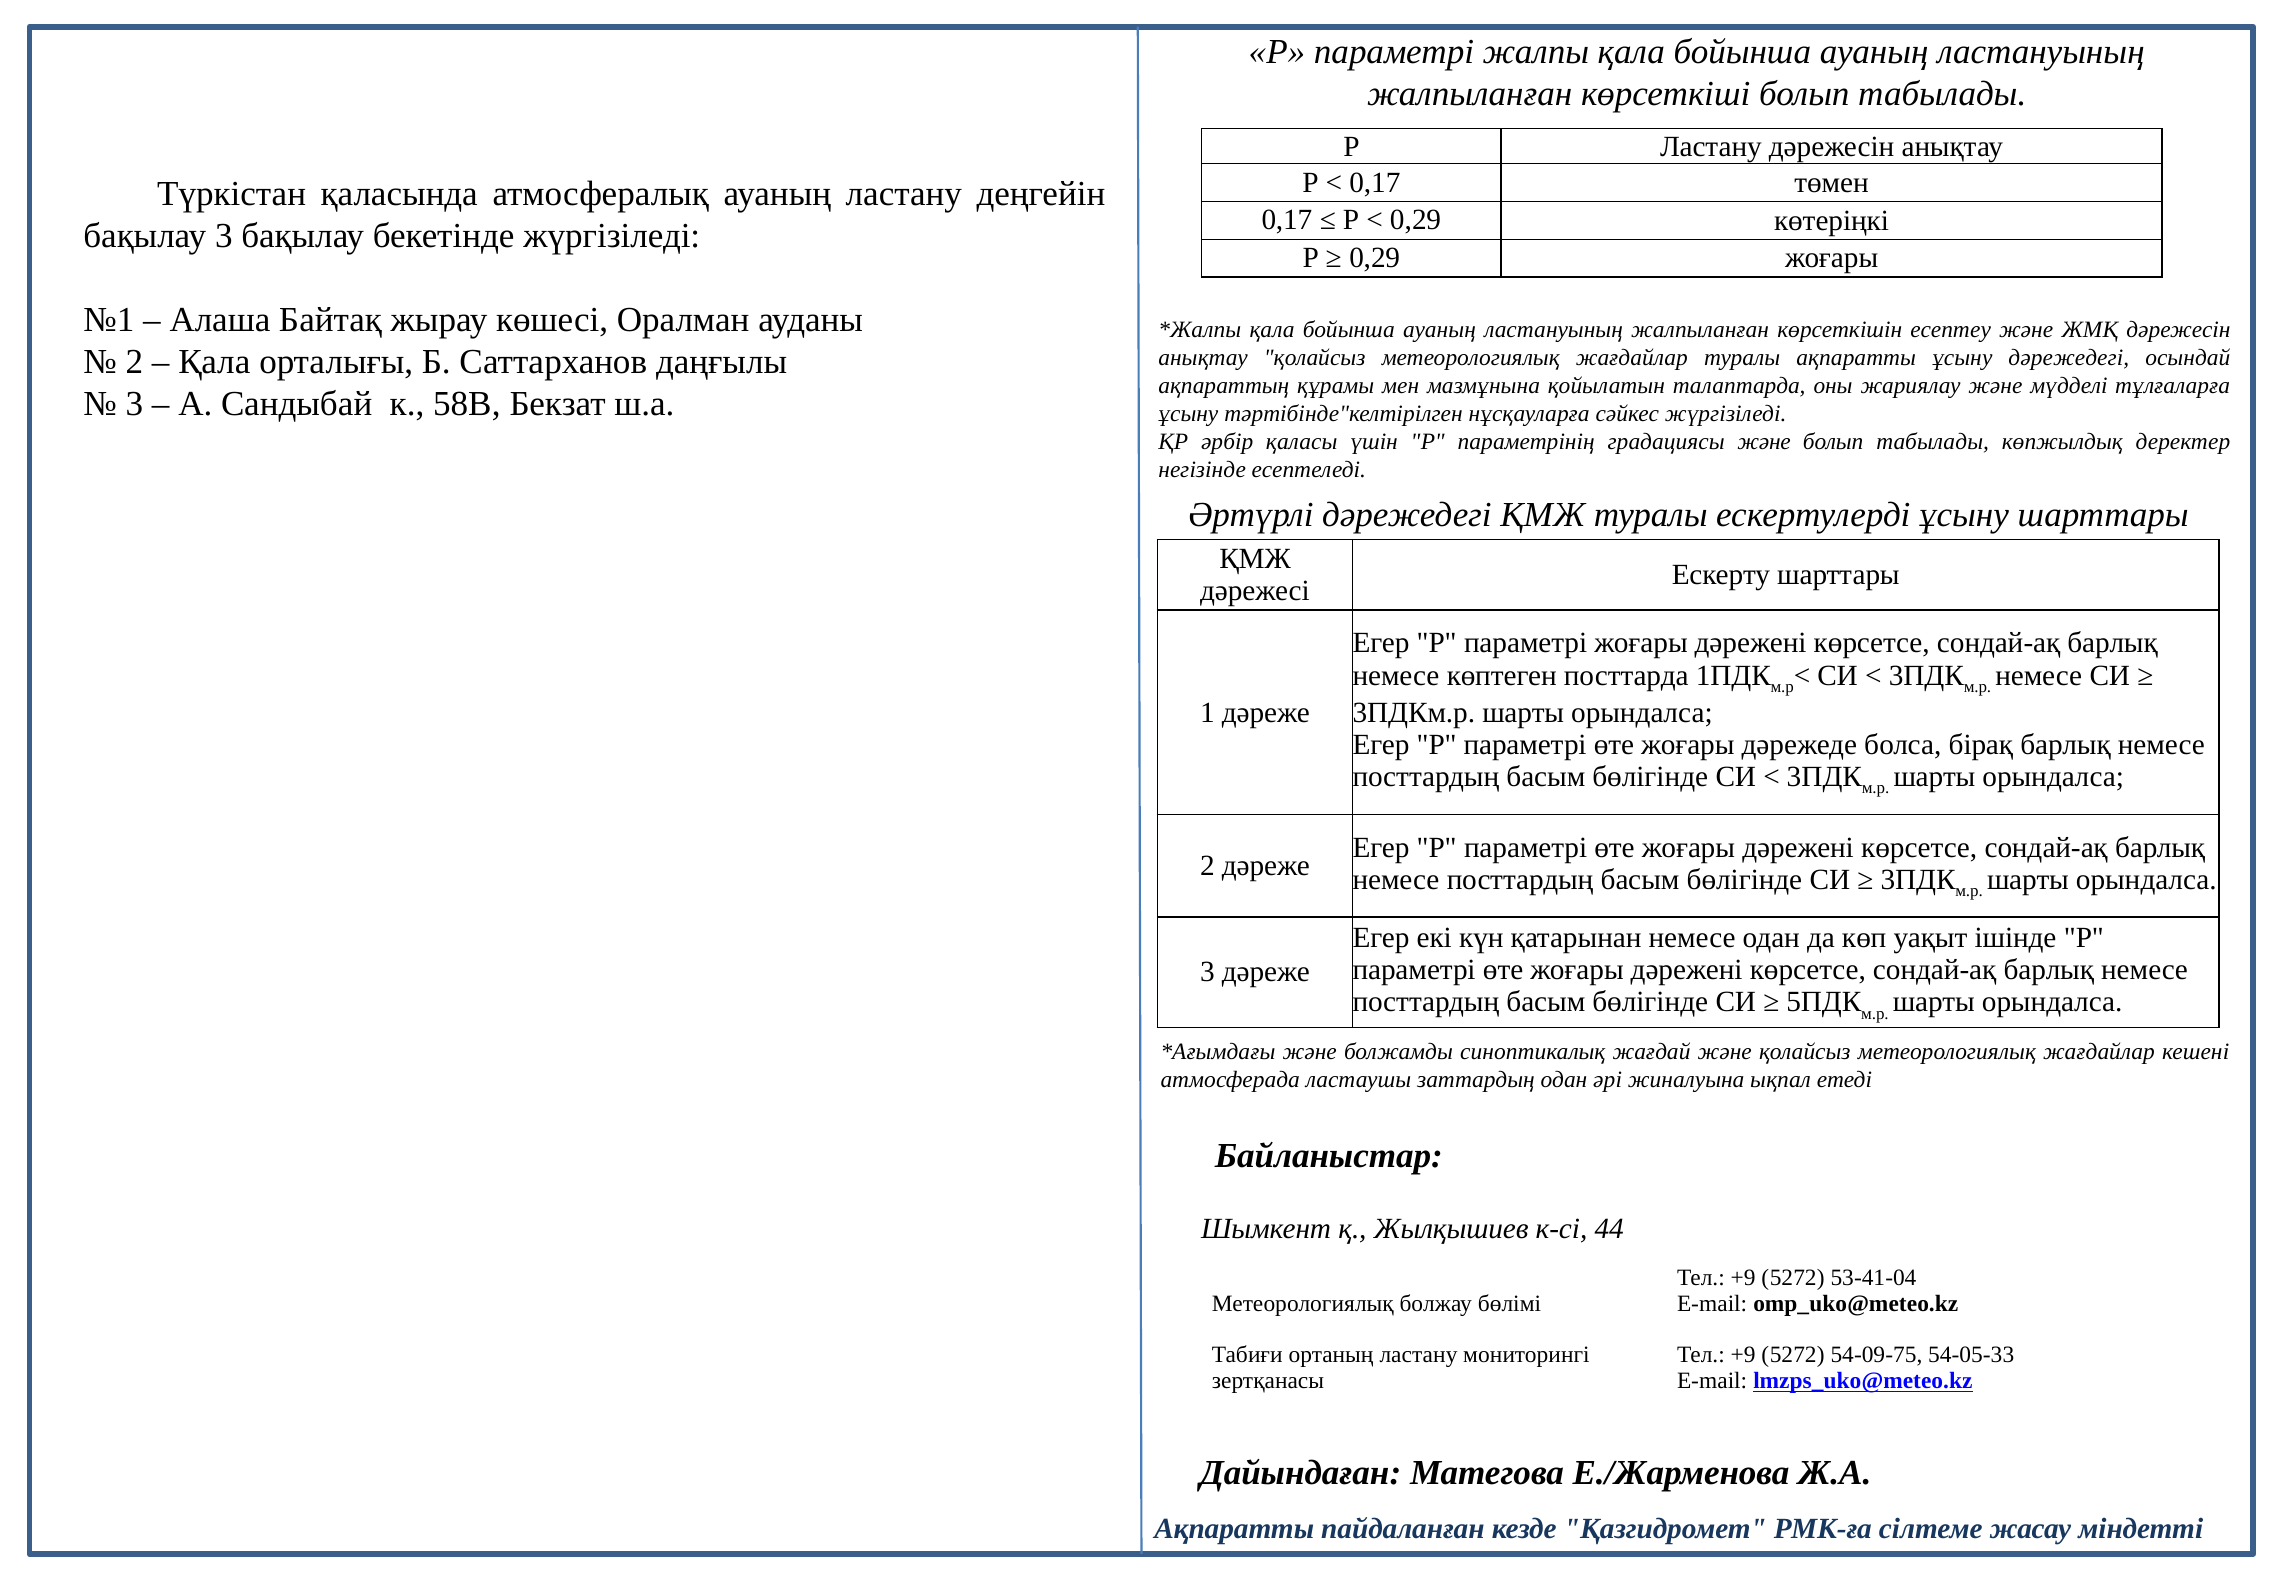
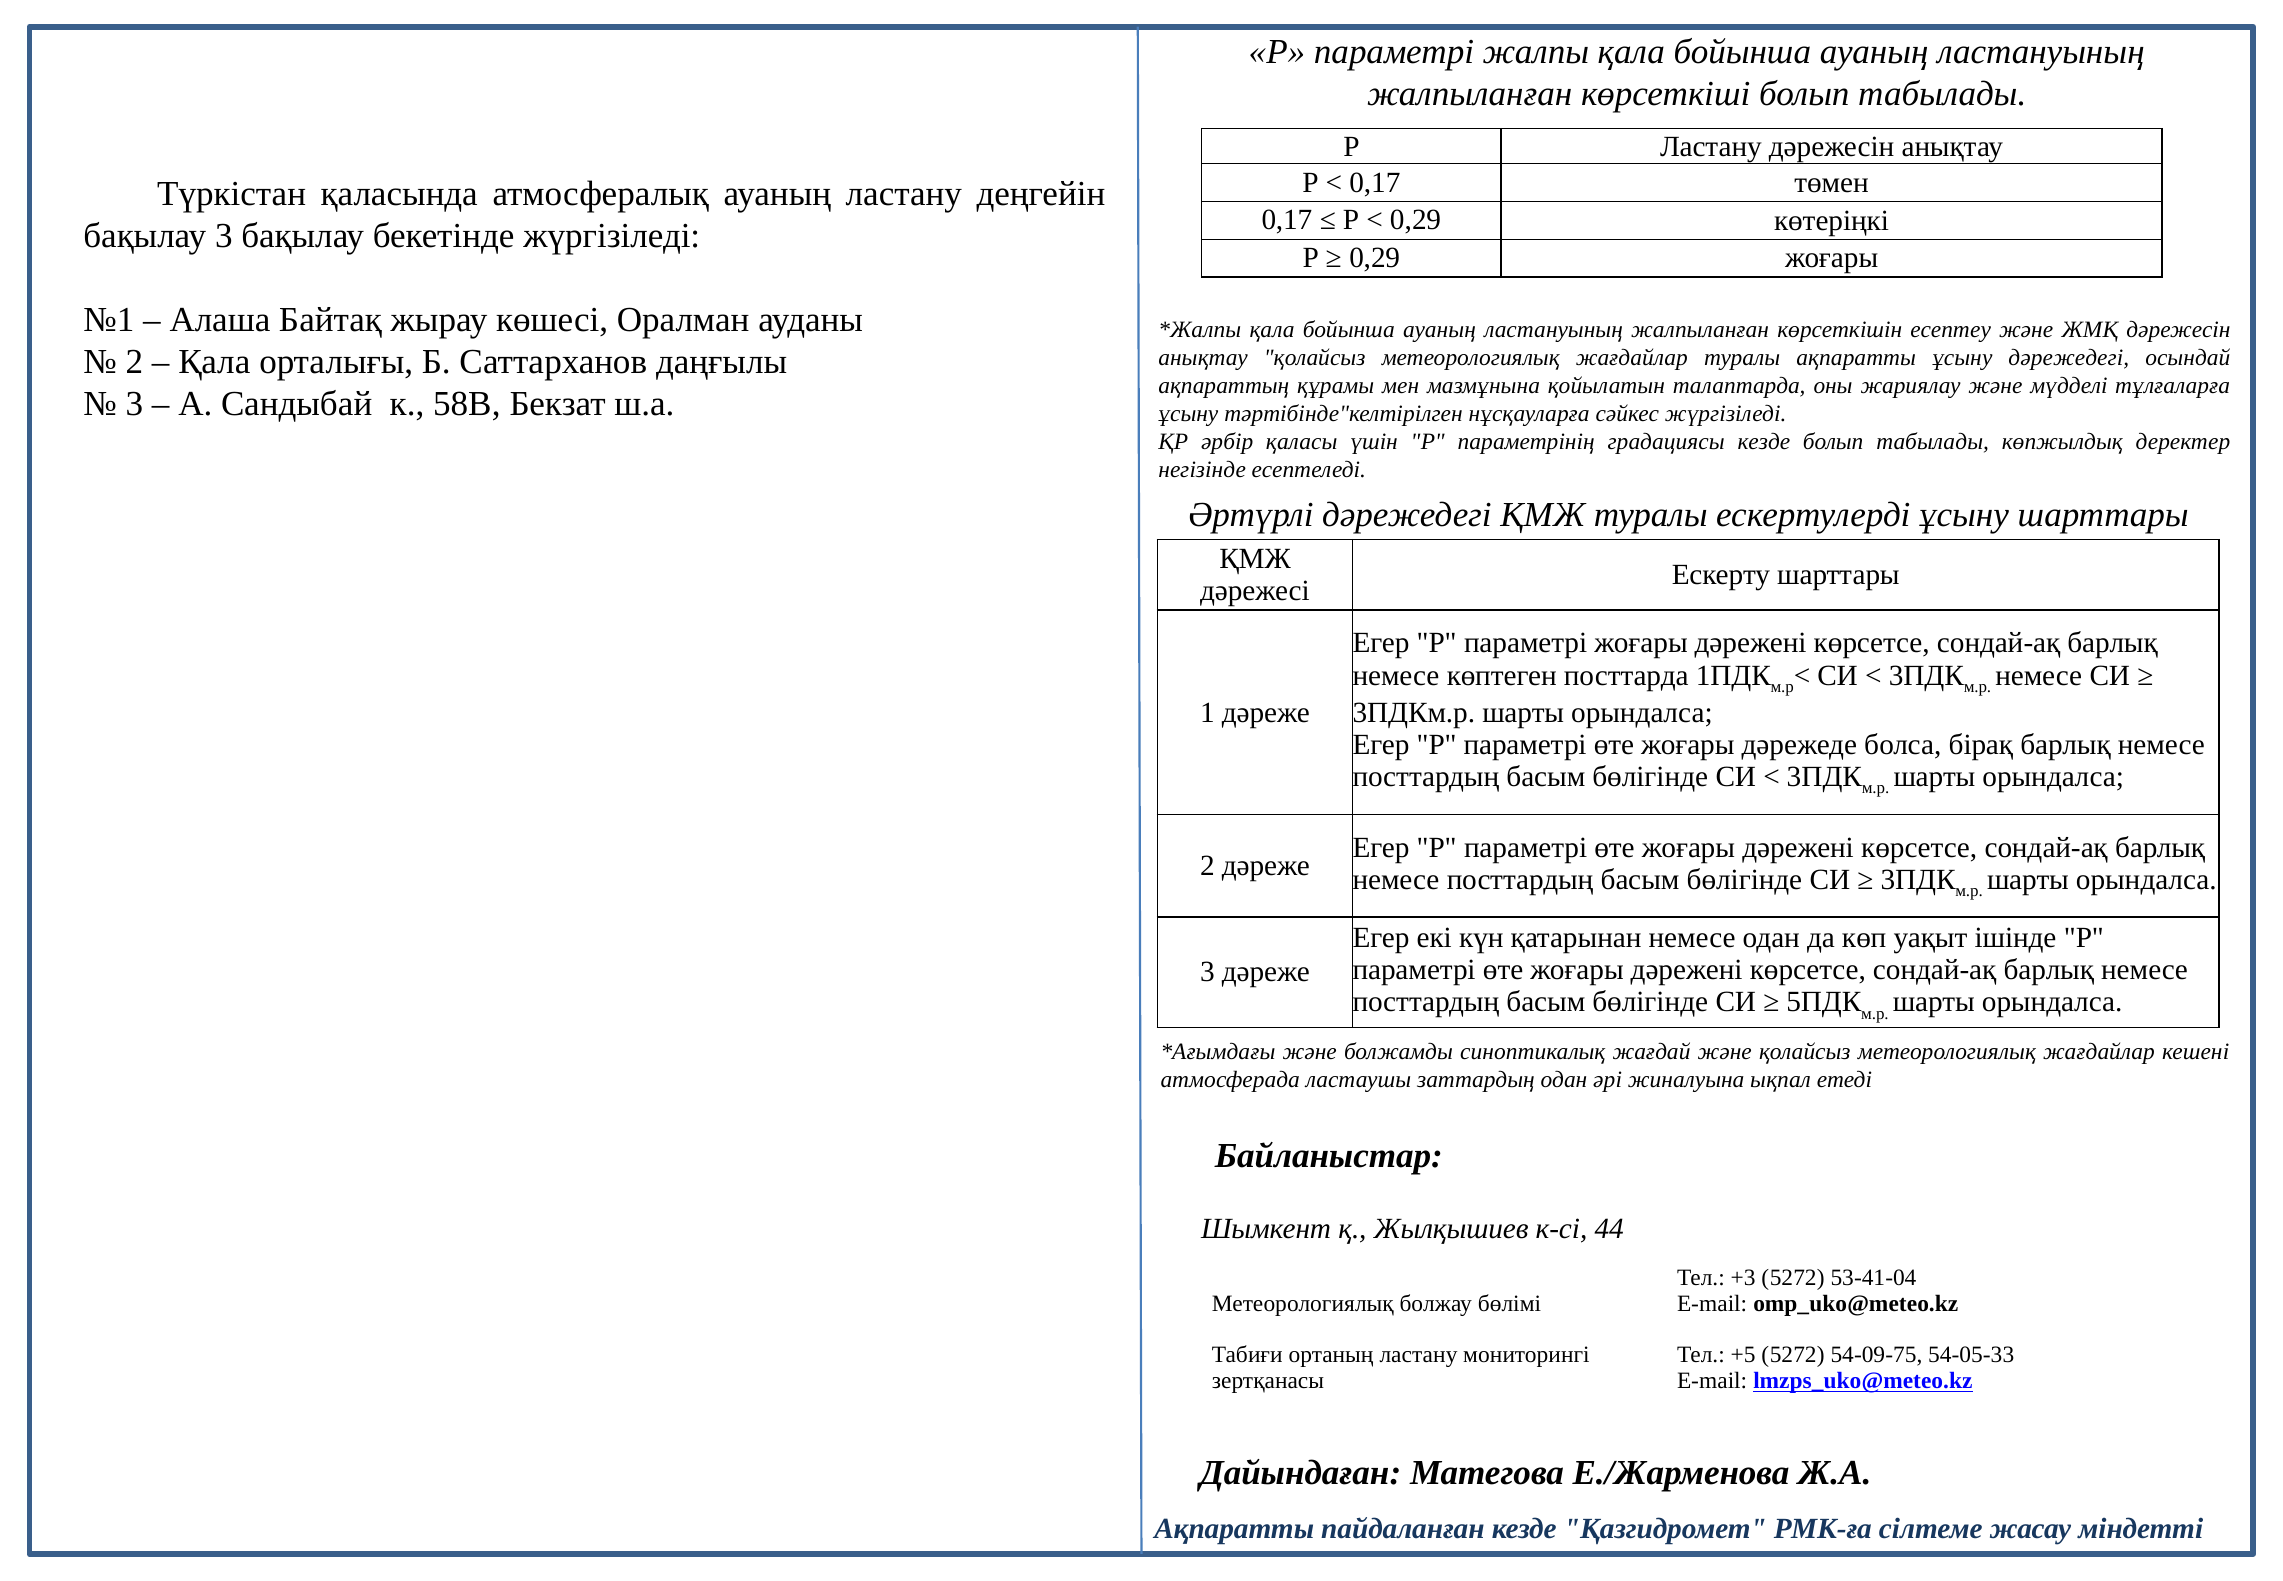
градациясы және: және -> кезде (1764, 442)
+9: +9 -> +3 (1743, 1277)
+9: +9 -> +5 (1743, 1355)
